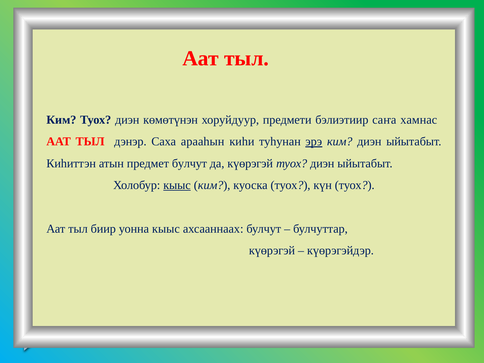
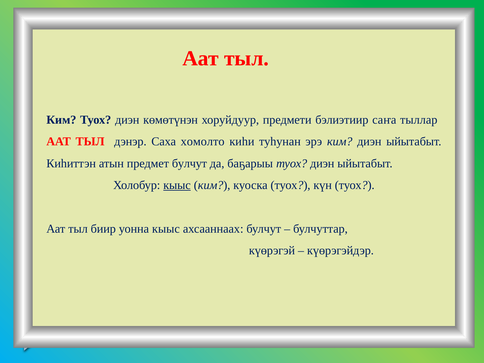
хамнас: хамнас -> тыллар (419, 120)
арааһын: арааһын -> хомолто (203, 142)
эрэ underline: present -> none (314, 142)
да күөрэгэй: күөрэгэй -> баҕарыы (250, 163)
